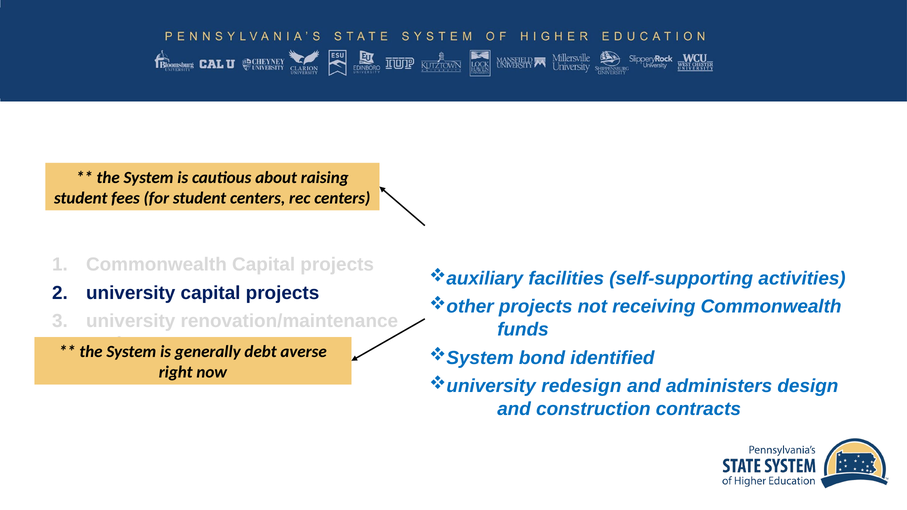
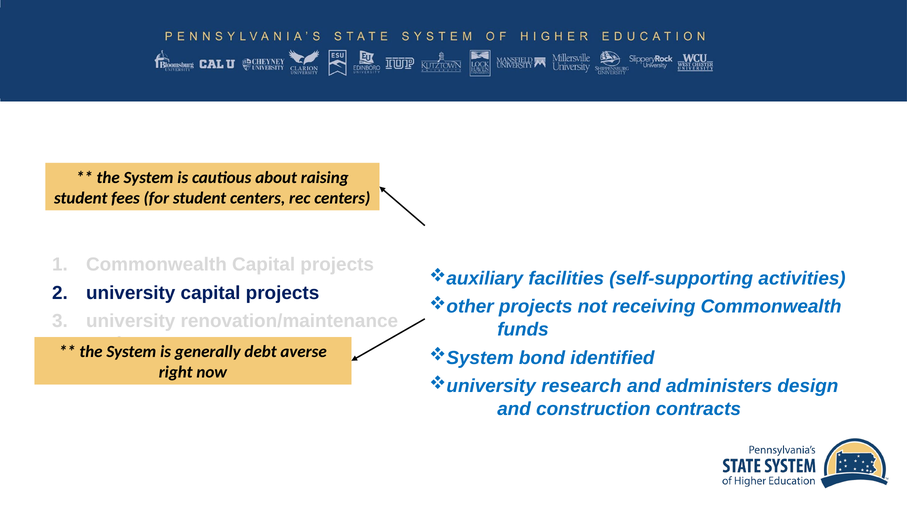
redesign: redesign -> research (581, 386)
